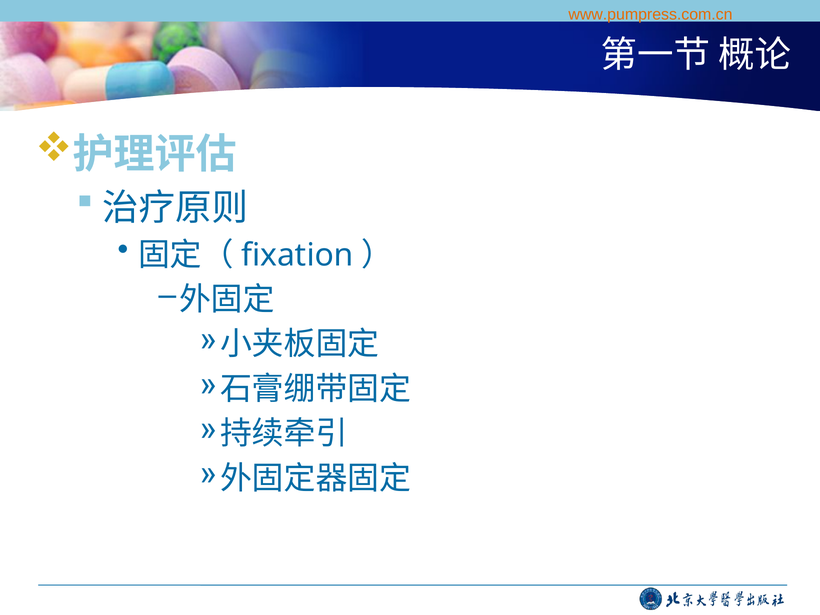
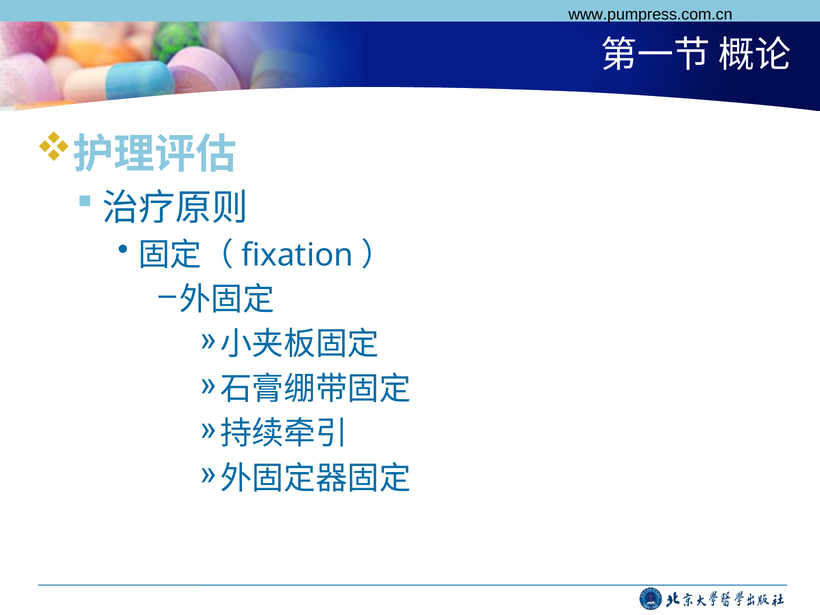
www.pumpress.com.cn colour: orange -> black (650, 15)
